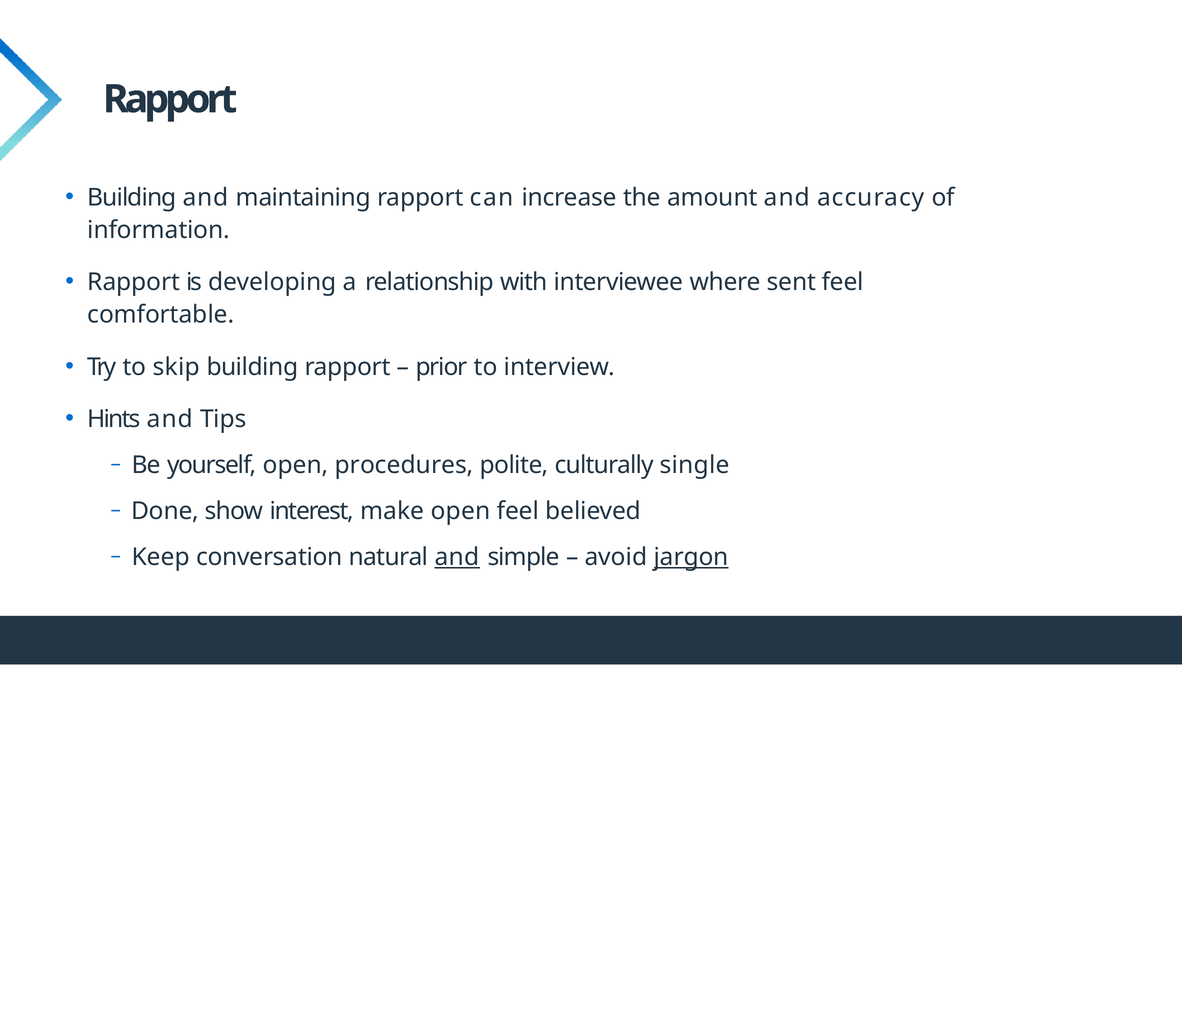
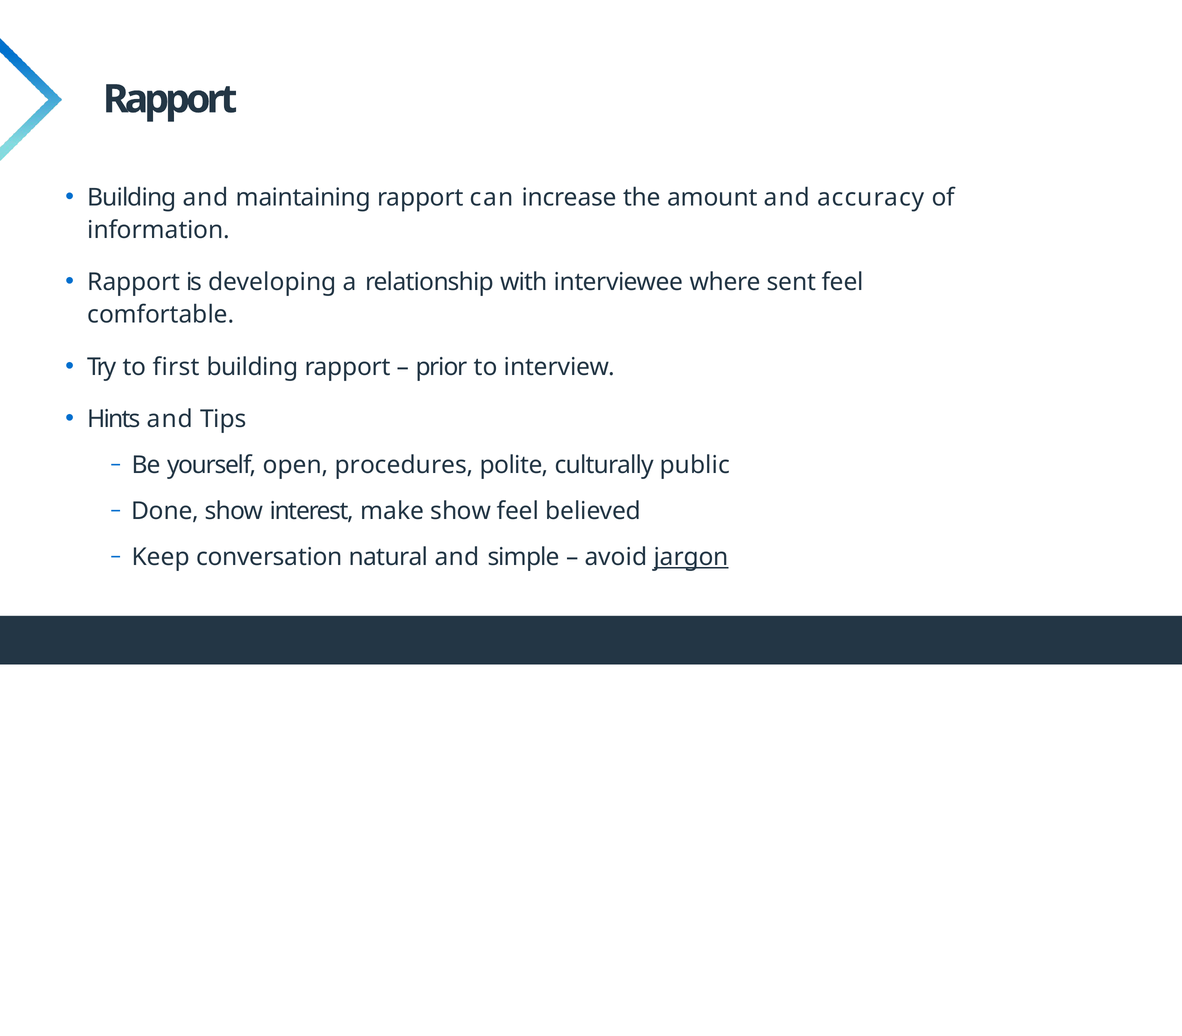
skip: skip -> first (176, 367)
single: single -> public (695, 465)
make open: open -> show (461, 511)
and underline: present -> none (457, 558)
